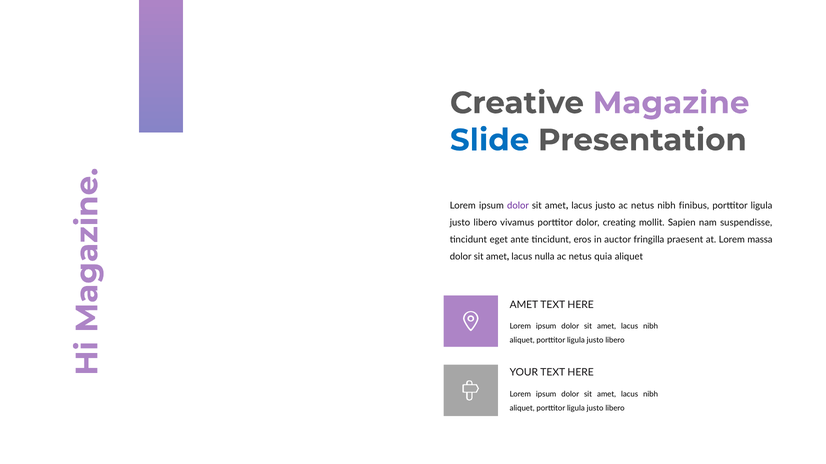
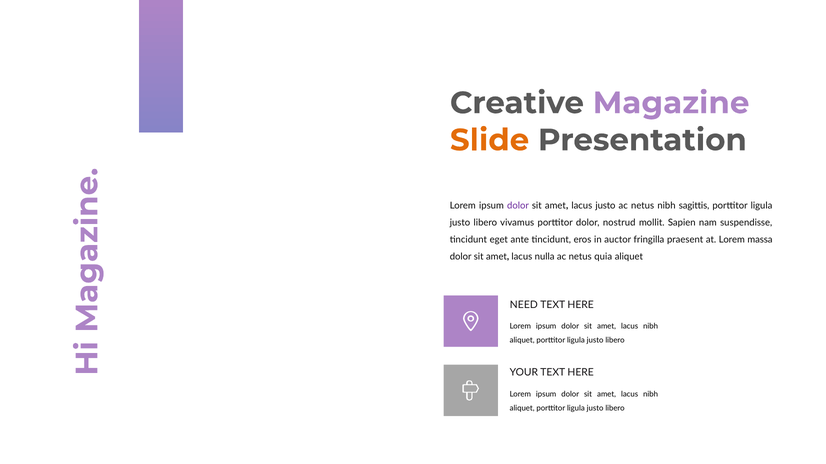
Slide colour: blue -> orange (490, 140)
finibus: finibus -> sagittis (694, 206)
creating: creating -> nostrud (619, 223)
AMET: AMET -> NEED (524, 305)
